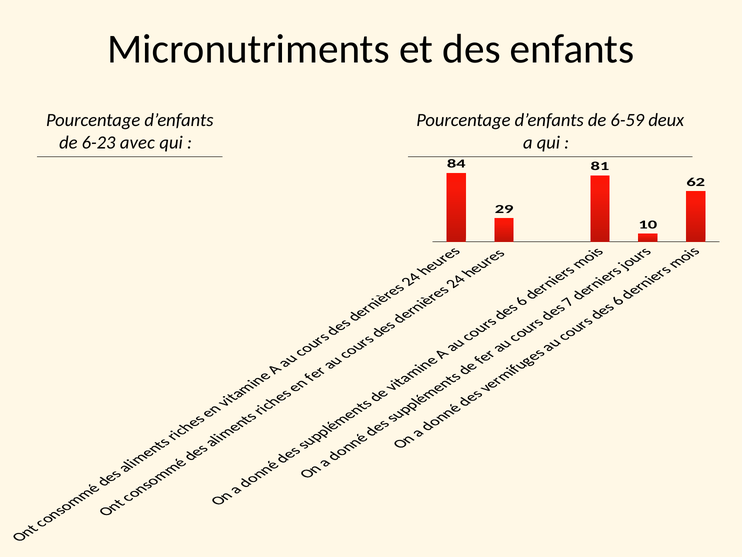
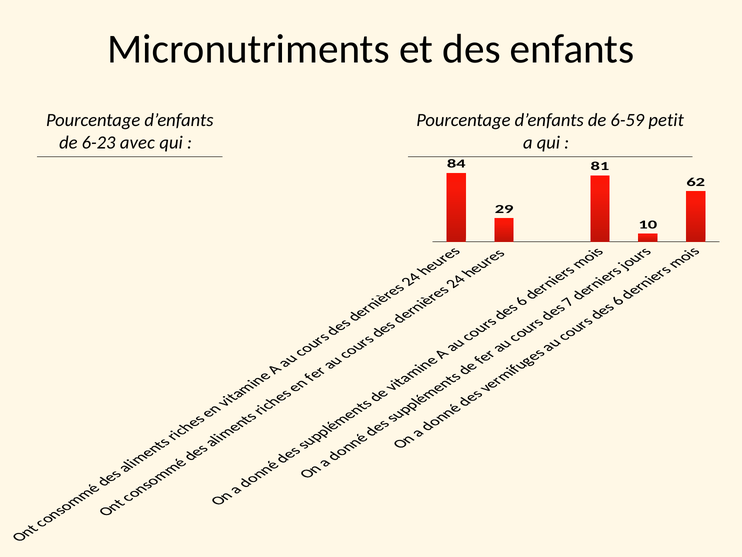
deux: deux -> petit (666, 120)
